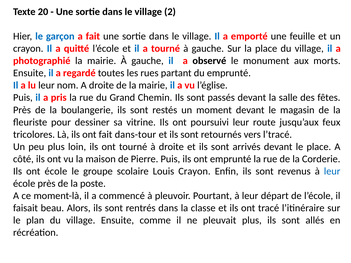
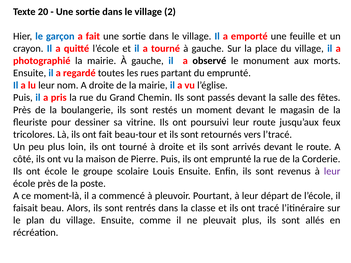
dans-tour: dans-tour -> beau-tour (135, 135)
le place: place -> route (319, 147)
Louis Crayon: Crayon -> Ensuite (195, 171)
leur colour: blue -> purple (332, 171)
